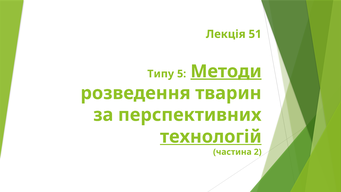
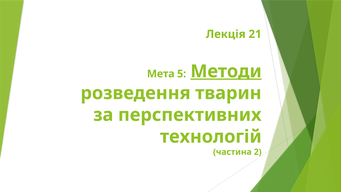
51: 51 -> 21 (255, 34)
Типу: Типу -> Мета (161, 74)
технологій underline: present -> none (211, 137)
